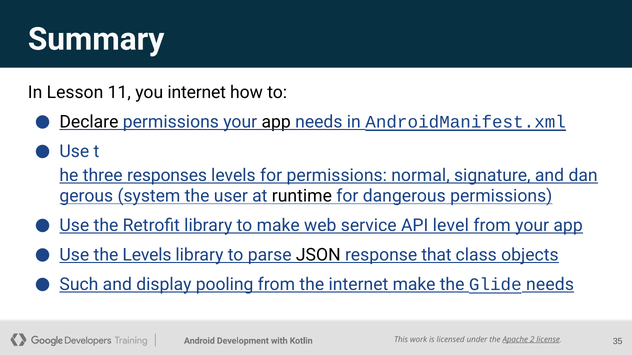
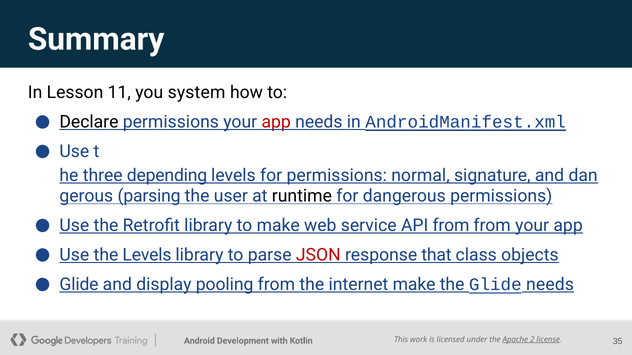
you internet: internet -> system (197, 92)
app colour: black -> red (276, 122)
responses: responses -> depending (167, 176)
system: system -> parsing (149, 196)
API level: level -> from (451, 226)
JSON colour: black -> red (318, 255)
Such: Such -> Glide (79, 285)
